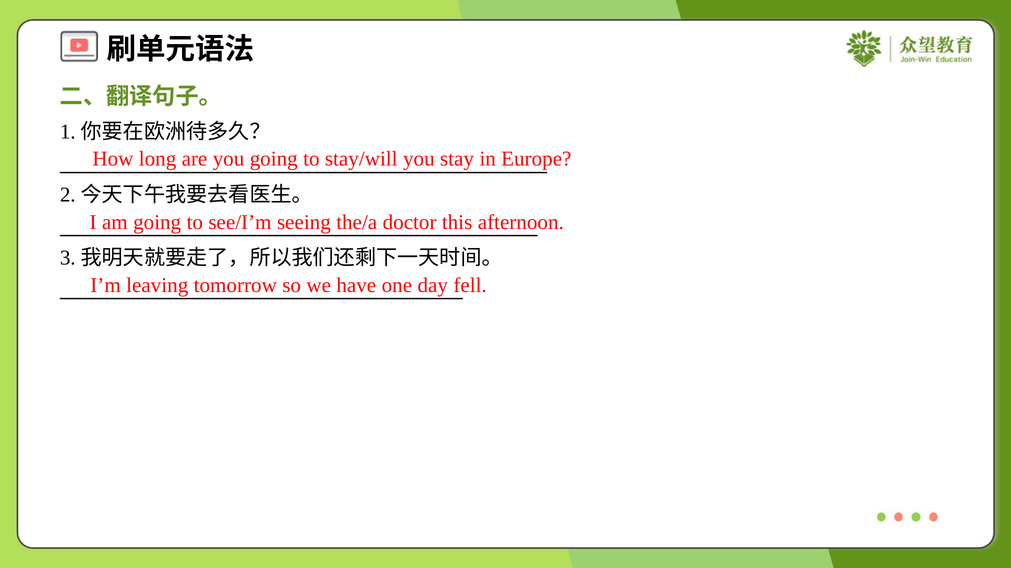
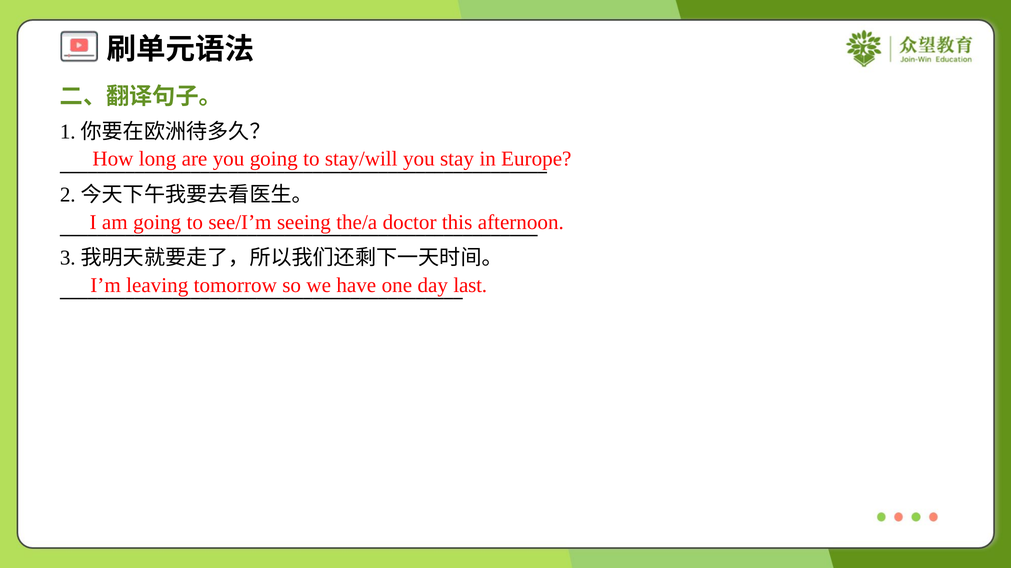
fell: fell -> last (470, 286)
